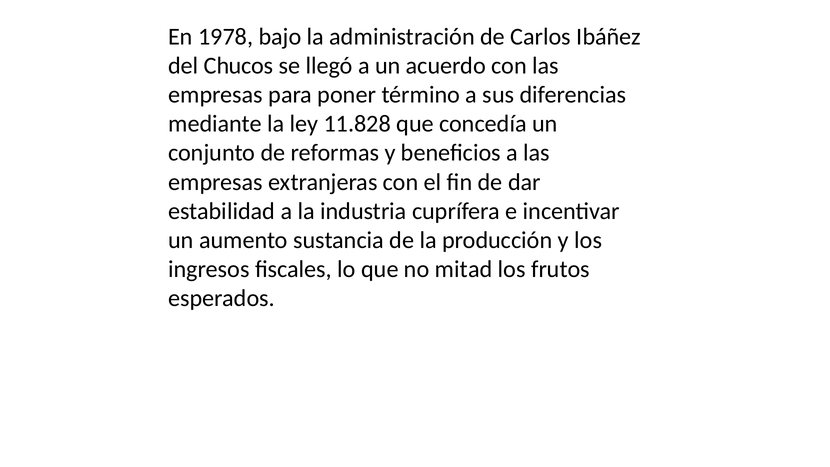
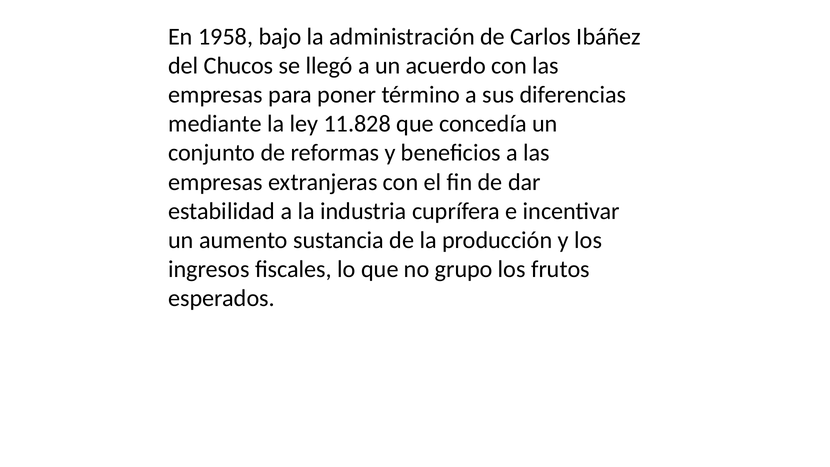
1978: 1978 -> 1958 (226, 37)
mitad: mitad -> grupo (464, 269)
